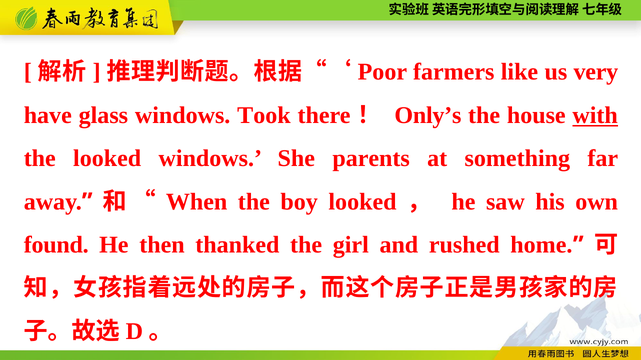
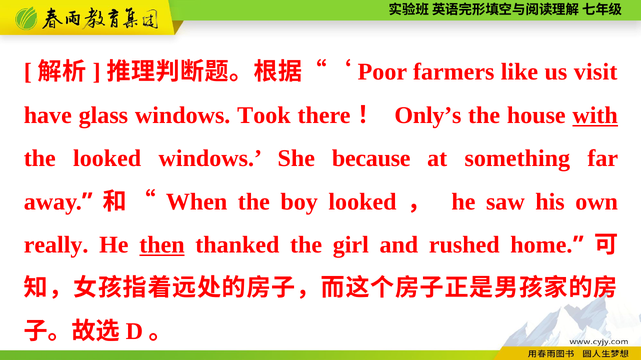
very: very -> visit (596, 72)
parents: parents -> because (371, 159)
found: found -> really (56, 245)
then underline: none -> present (162, 245)
